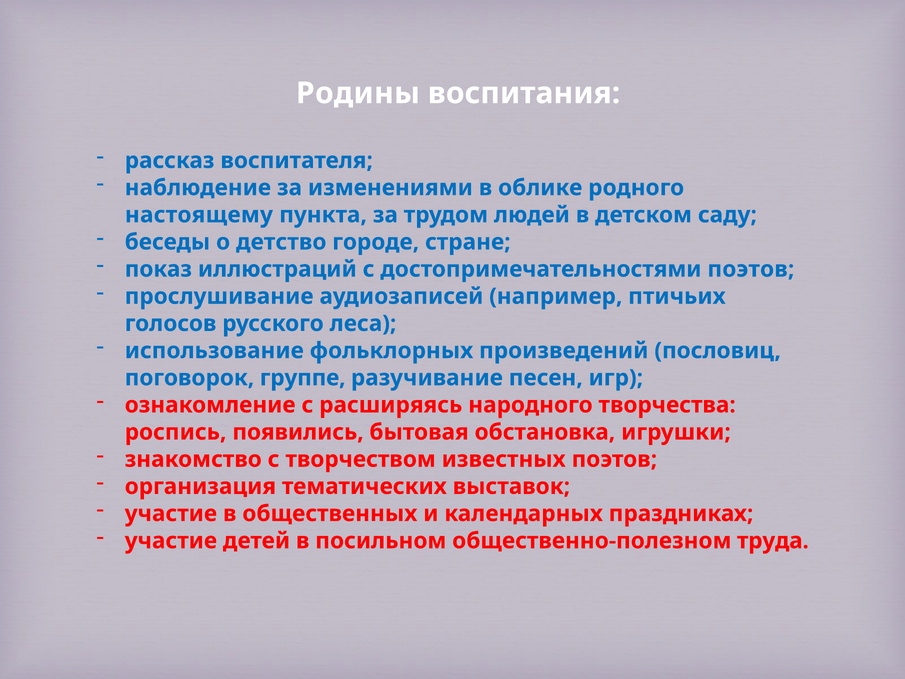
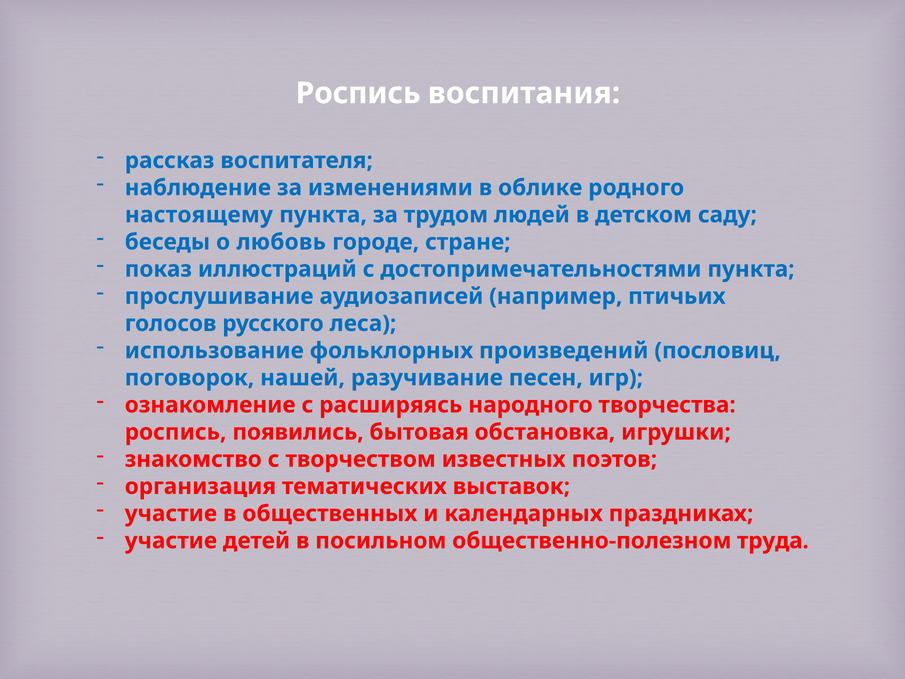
Родины: Родины -> Роспись (358, 93)
детство: детство -> любовь (281, 242)
достопримечательностями поэтов: поэтов -> пункта (751, 269)
группе: группе -> нашей (303, 378)
